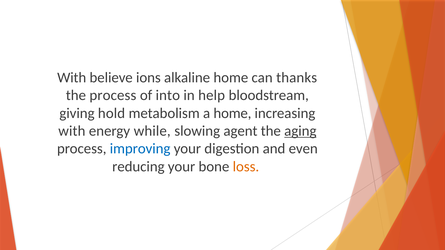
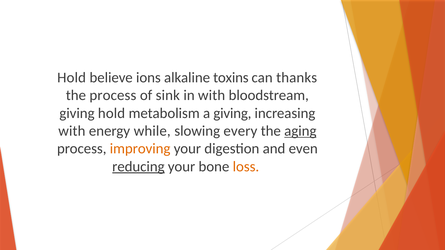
With: With -> Hold (72, 78)
alkaline home: home -> toxins (231, 78)
into: into -> sink (168, 96)
in help: help -> with (212, 96)
a home: home -> giving (232, 113)
agent: agent -> every (240, 131)
improving colour: blue -> orange (140, 149)
reducing underline: none -> present (138, 167)
